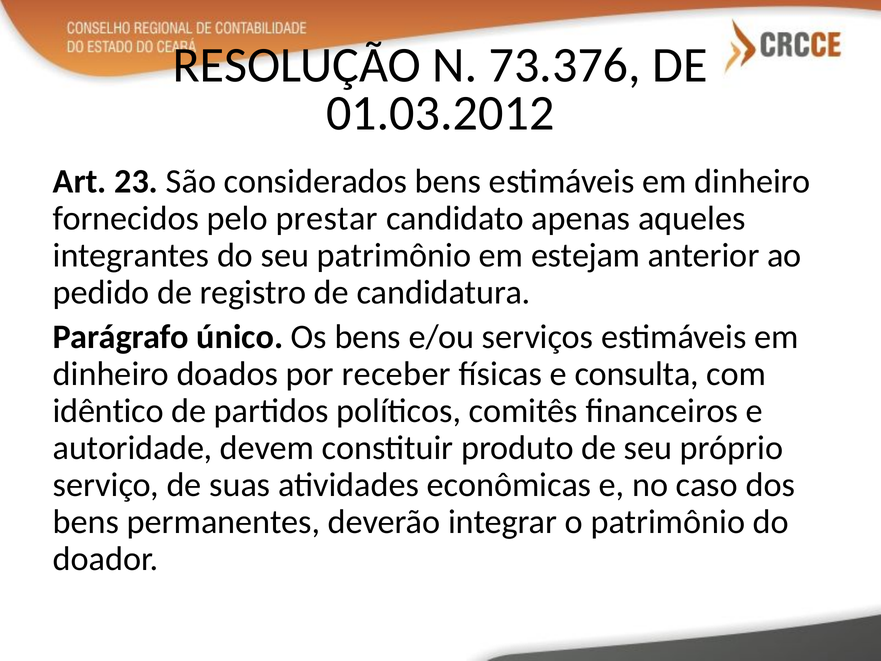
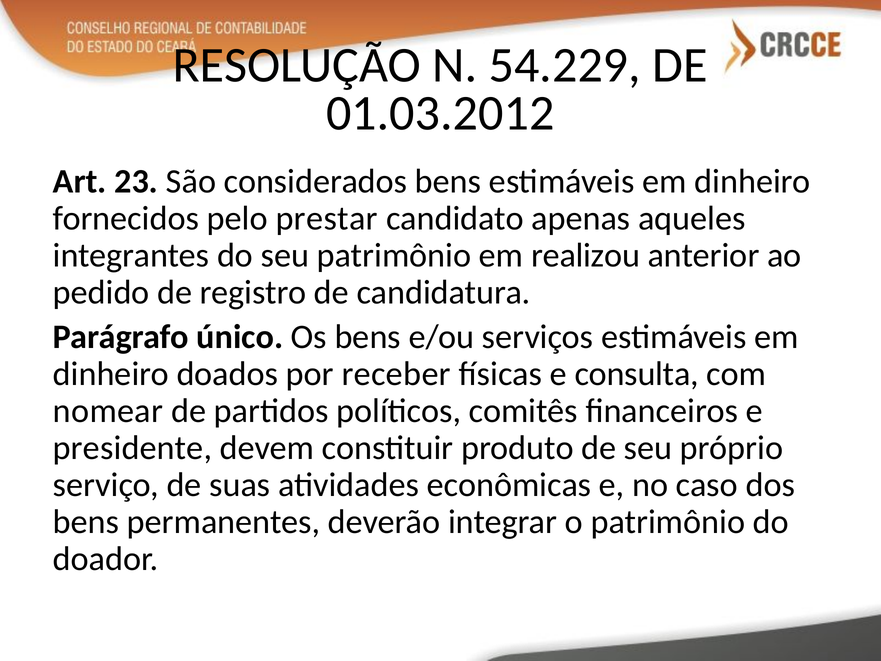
73.376: 73.376 -> 54.229 (565, 65)
estejam: estejam -> realizou (586, 256)
idêntico: idêntico -> nomear (108, 411)
autoridade: autoridade -> presidente (133, 448)
